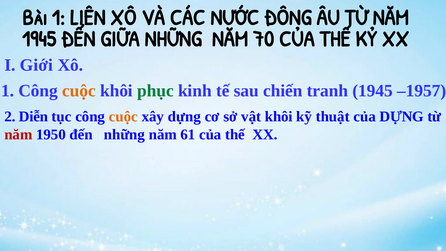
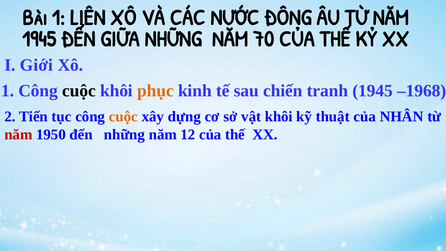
cuộc colour: orange -> black (79, 91)
phục colour: green -> orange (155, 91)
–1957: –1957 -> –1968 (422, 91)
Diễn: Diễn -> Tiến (34, 117)
của DỰNG: DỰNG -> NHÂN (402, 117)
61: 61 -> 12 (188, 134)
